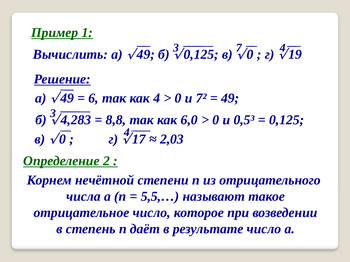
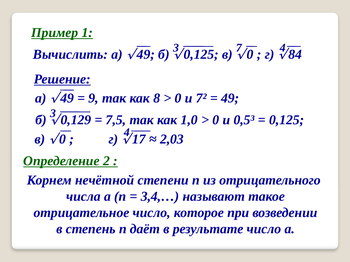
19: 19 -> 84 (295, 55)
6: 6 -> 9 (94, 98)
как 4: 4 -> 8 (157, 98)
4,283: 4,283 -> 0,129 (76, 120)
8,8: 8,8 -> 7,5 (116, 120)
6,0: 6,0 -> 1,0 (189, 120)
5,5,…: 5,5,… -> 3,4,… (160, 197)
